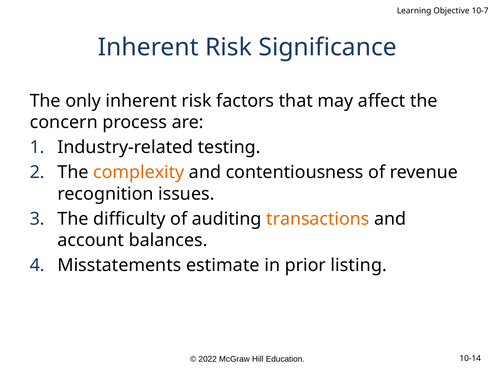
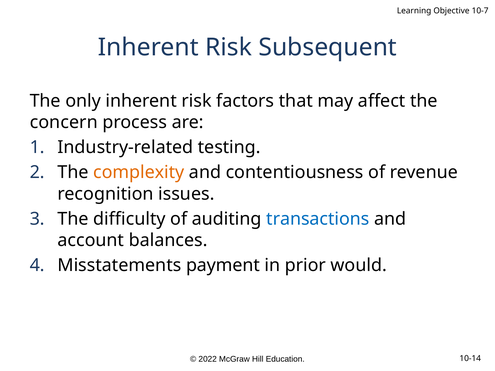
Significance: Significance -> Subsequent (328, 48)
transactions colour: orange -> blue (318, 219)
estimate: estimate -> payment (223, 265)
listing: listing -> would (359, 265)
